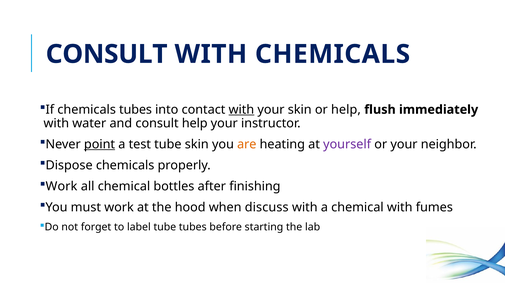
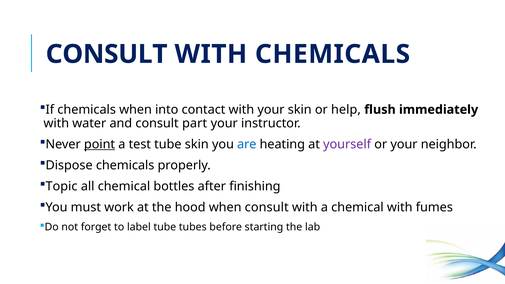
chemicals tubes: tubes -> when (136, 110)
with underline: present -> none (241, 110)
consult help: help -> part (195, 123)
are colour: orange -> blue (247, 144)
Work: Work -> Topic (62, 186)
when discuss: discuss -> consult (267, 207)
